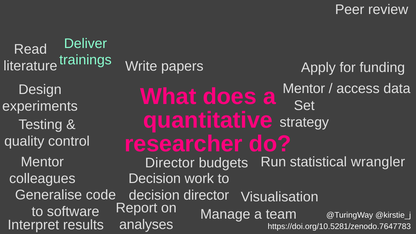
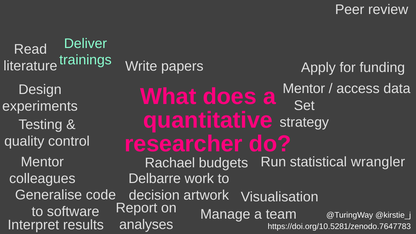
Director: Director -> Rachael (170, 163)
Decision: Decision -> Delbarre (155, 179)
decision director: director -> artwork (206, 195)
